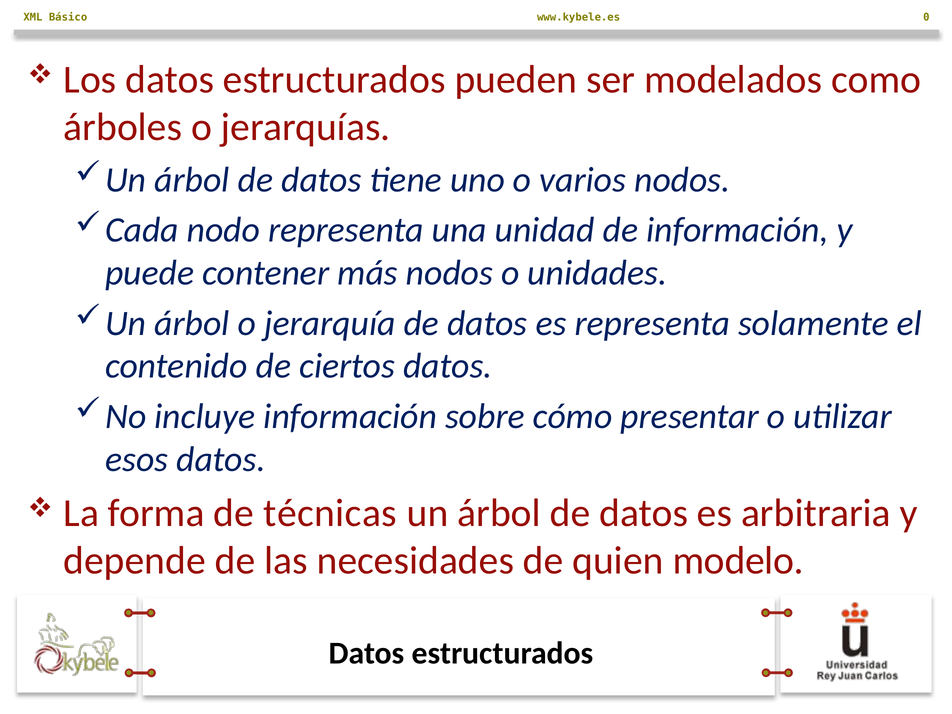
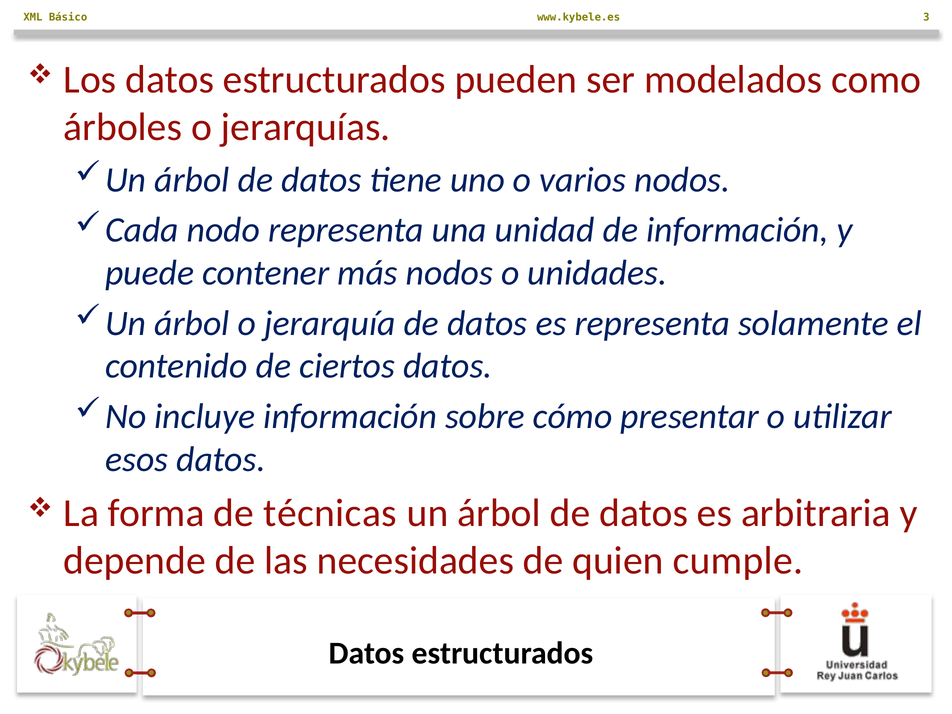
0: 0 -> 3 (926, 17)
modelo: modelo -> cumple (738, 561)
